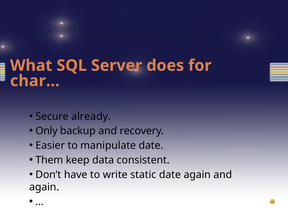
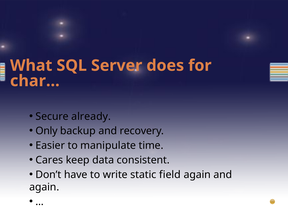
manipulate date: date -> time (151, 145)
Them: Them -> Cares (49, 160)
static date: date -> field (170, 175)
